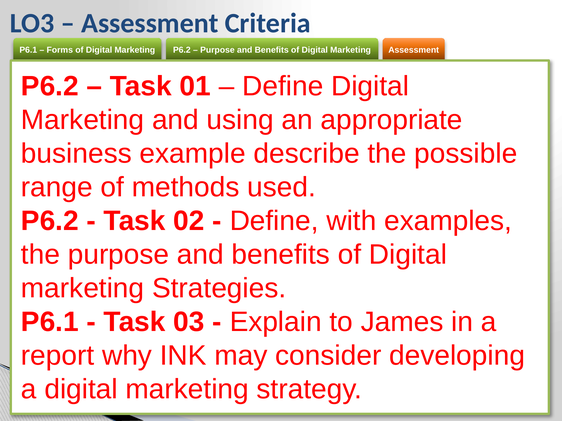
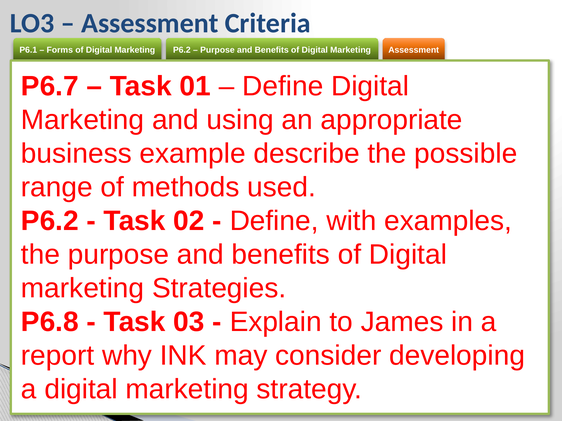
P6.2: P6.2 -> P6.7 (50, 86)
P6.1: P6.1 -> P6.8 (50, 322)
